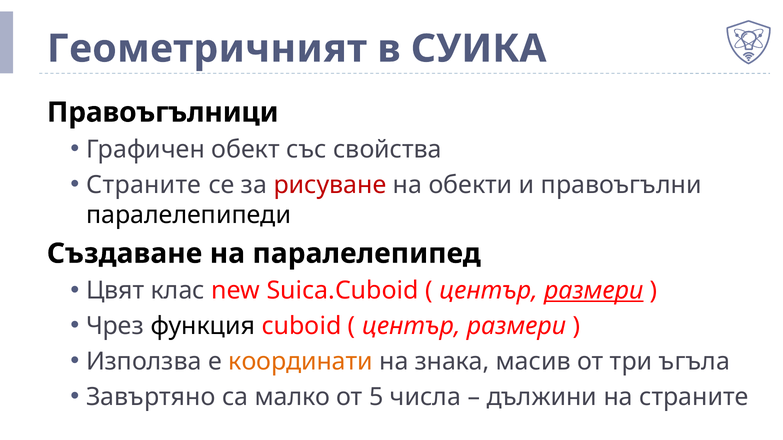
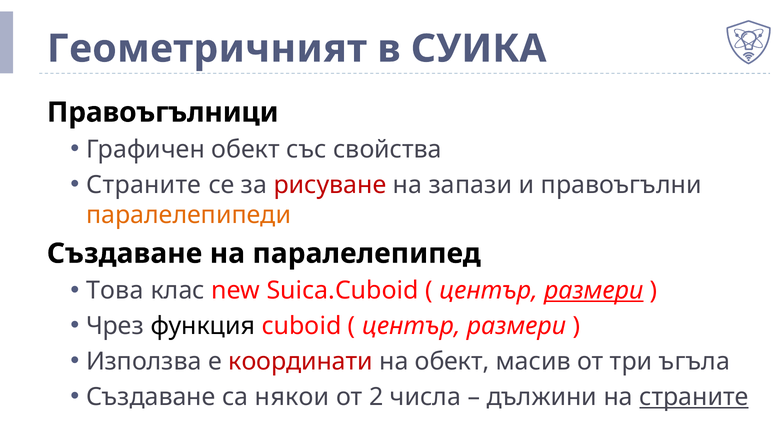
обекти: обекти -> запази (470, 185)
паралелепипеди colour: black -> orange (189, 215)
Цвят: Цвят -> Това (115, 291)
координати colour: orange -> red (301, 362)
на знака: знака -> обект (452, 362)
Завъртяно: Завъртяно -> Създаване (151, 397)
малко: малко -> някои (292, 397)
5: 5 -> 2 (376, 397)
страните underline: none -> present (694, 397)
